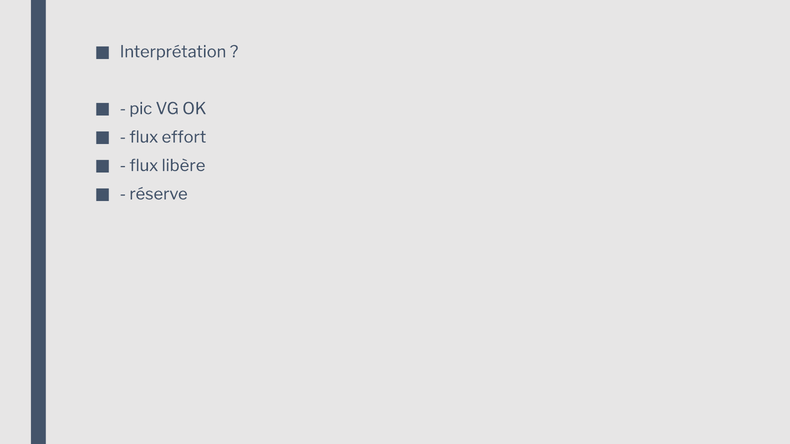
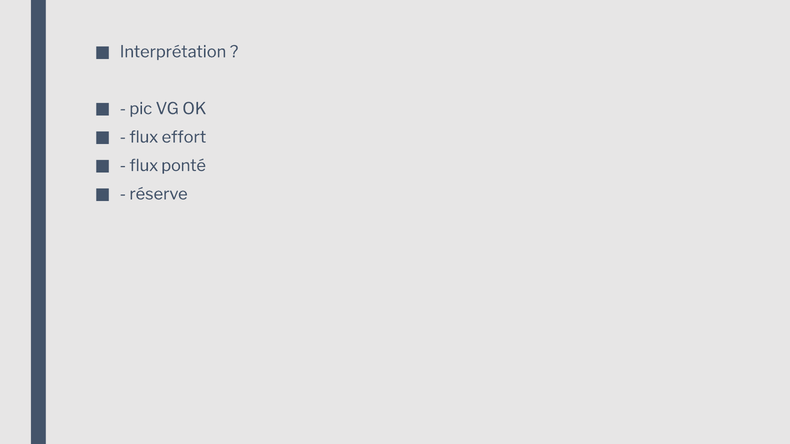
libère: libère -> ponté (184, 166)
